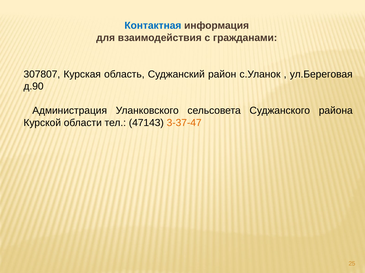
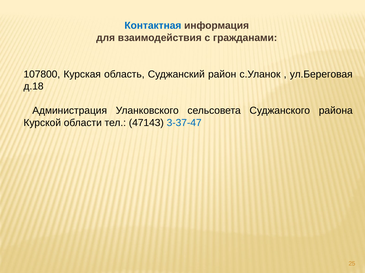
307807: 307807 -> 107800 (42, 74)
д.90: д.90 -> д.18 (34, 87)
3-37-47 colour: orange -> blue (184, 123)
